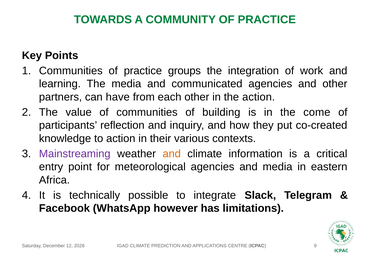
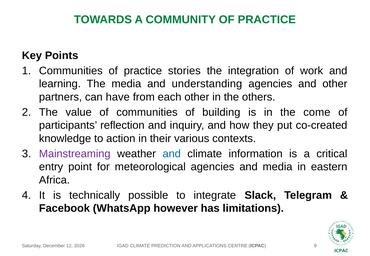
groups: groups -> stories (184, 71)
communicated: communicated -> understanding (207, 84)
the action: action -> others (259, 97)
and colour: orange -> blue (172, 154)
